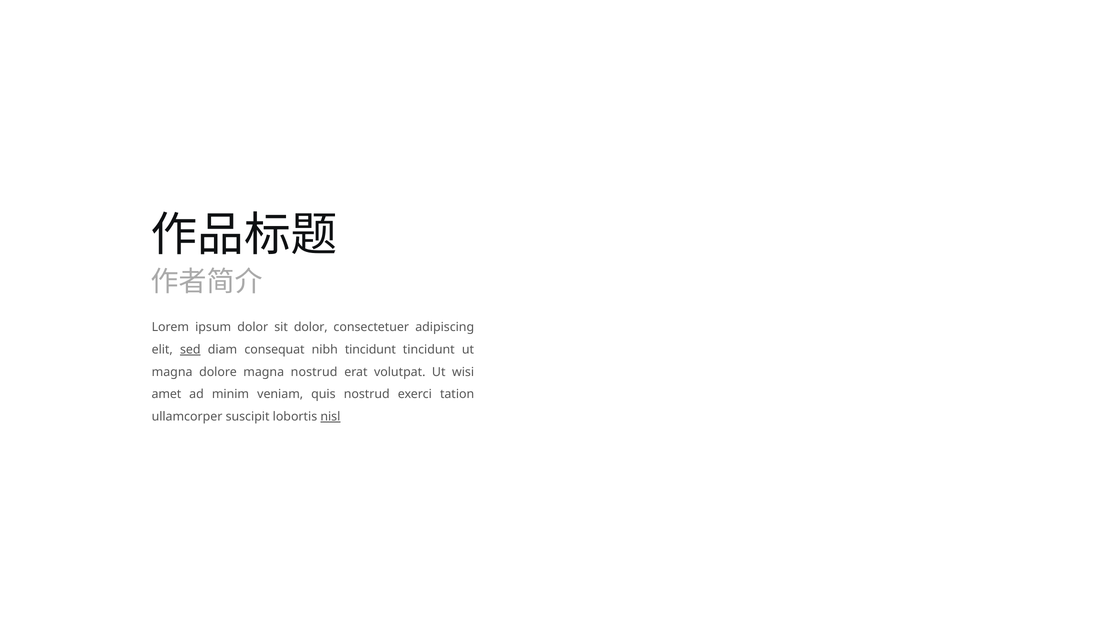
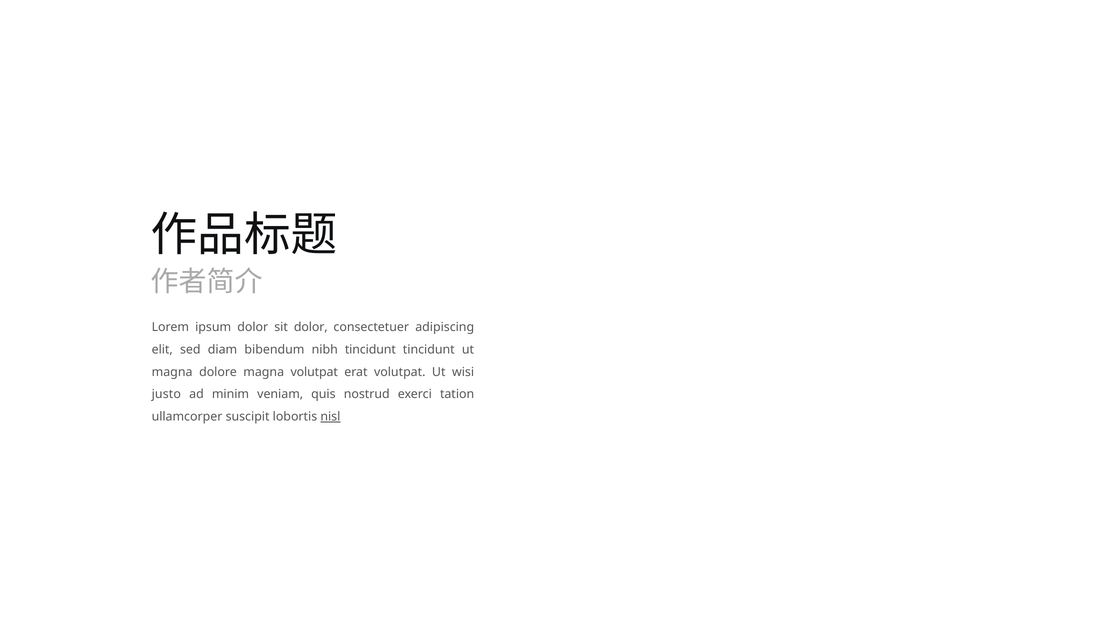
sed underline: present -> none (190, 350)
consequat: consequat -> bibendum (274, 350)
magna nostrud: nostrud -> volutpat (314, 372)
amet: amet -> justo (166, 394)
